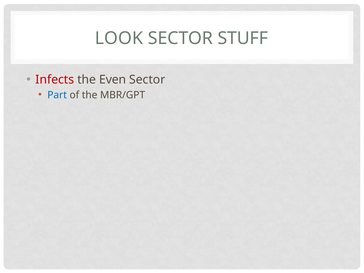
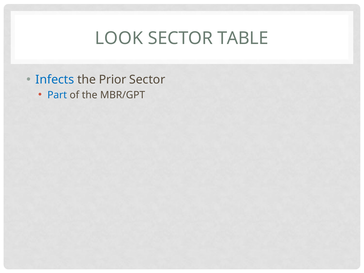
STUFF: STUFF -> TABLE (243, 38)
Infects colour: red -> blue (55, 80)
Even: Even -> Prior (113, 80)
